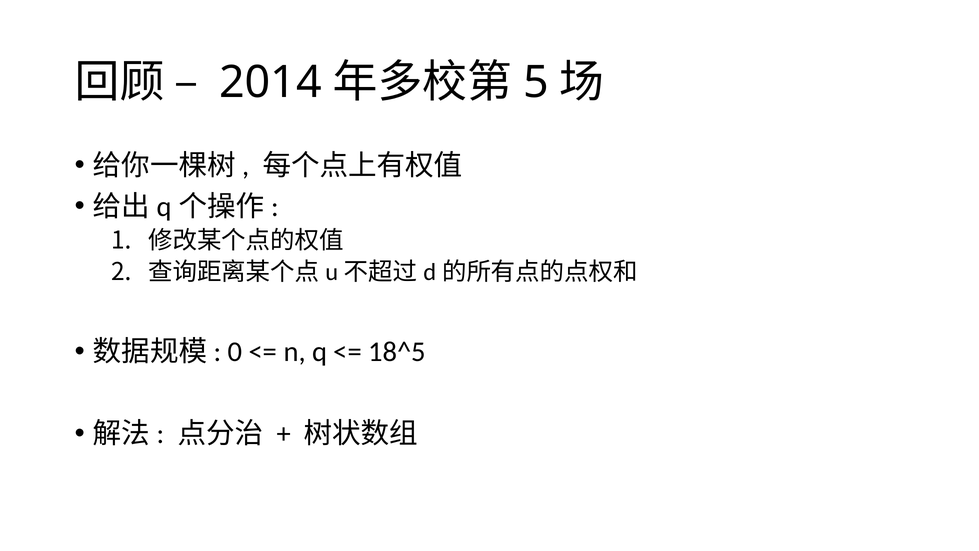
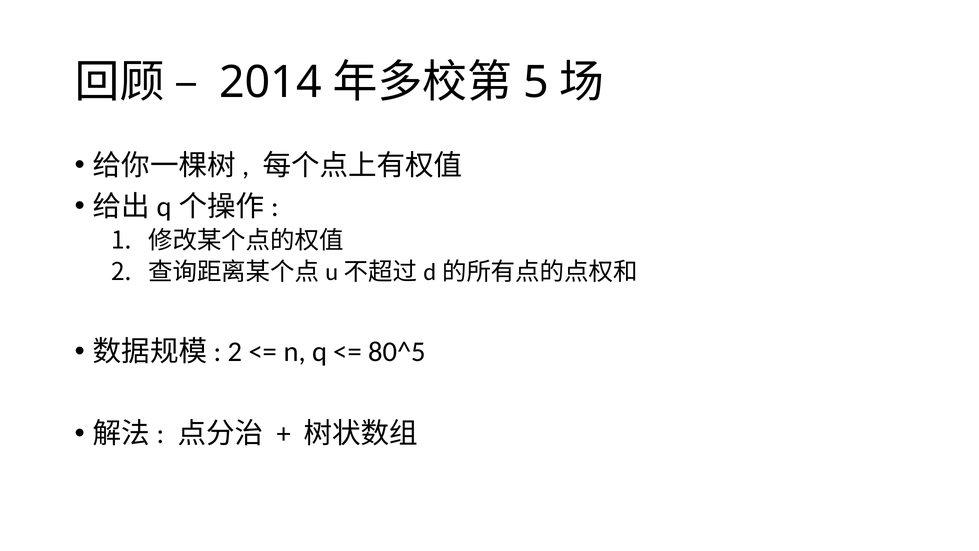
0: 0 -> 2 (235, 352)
18^5: 18^5 -> 80^5 (397, 352)
